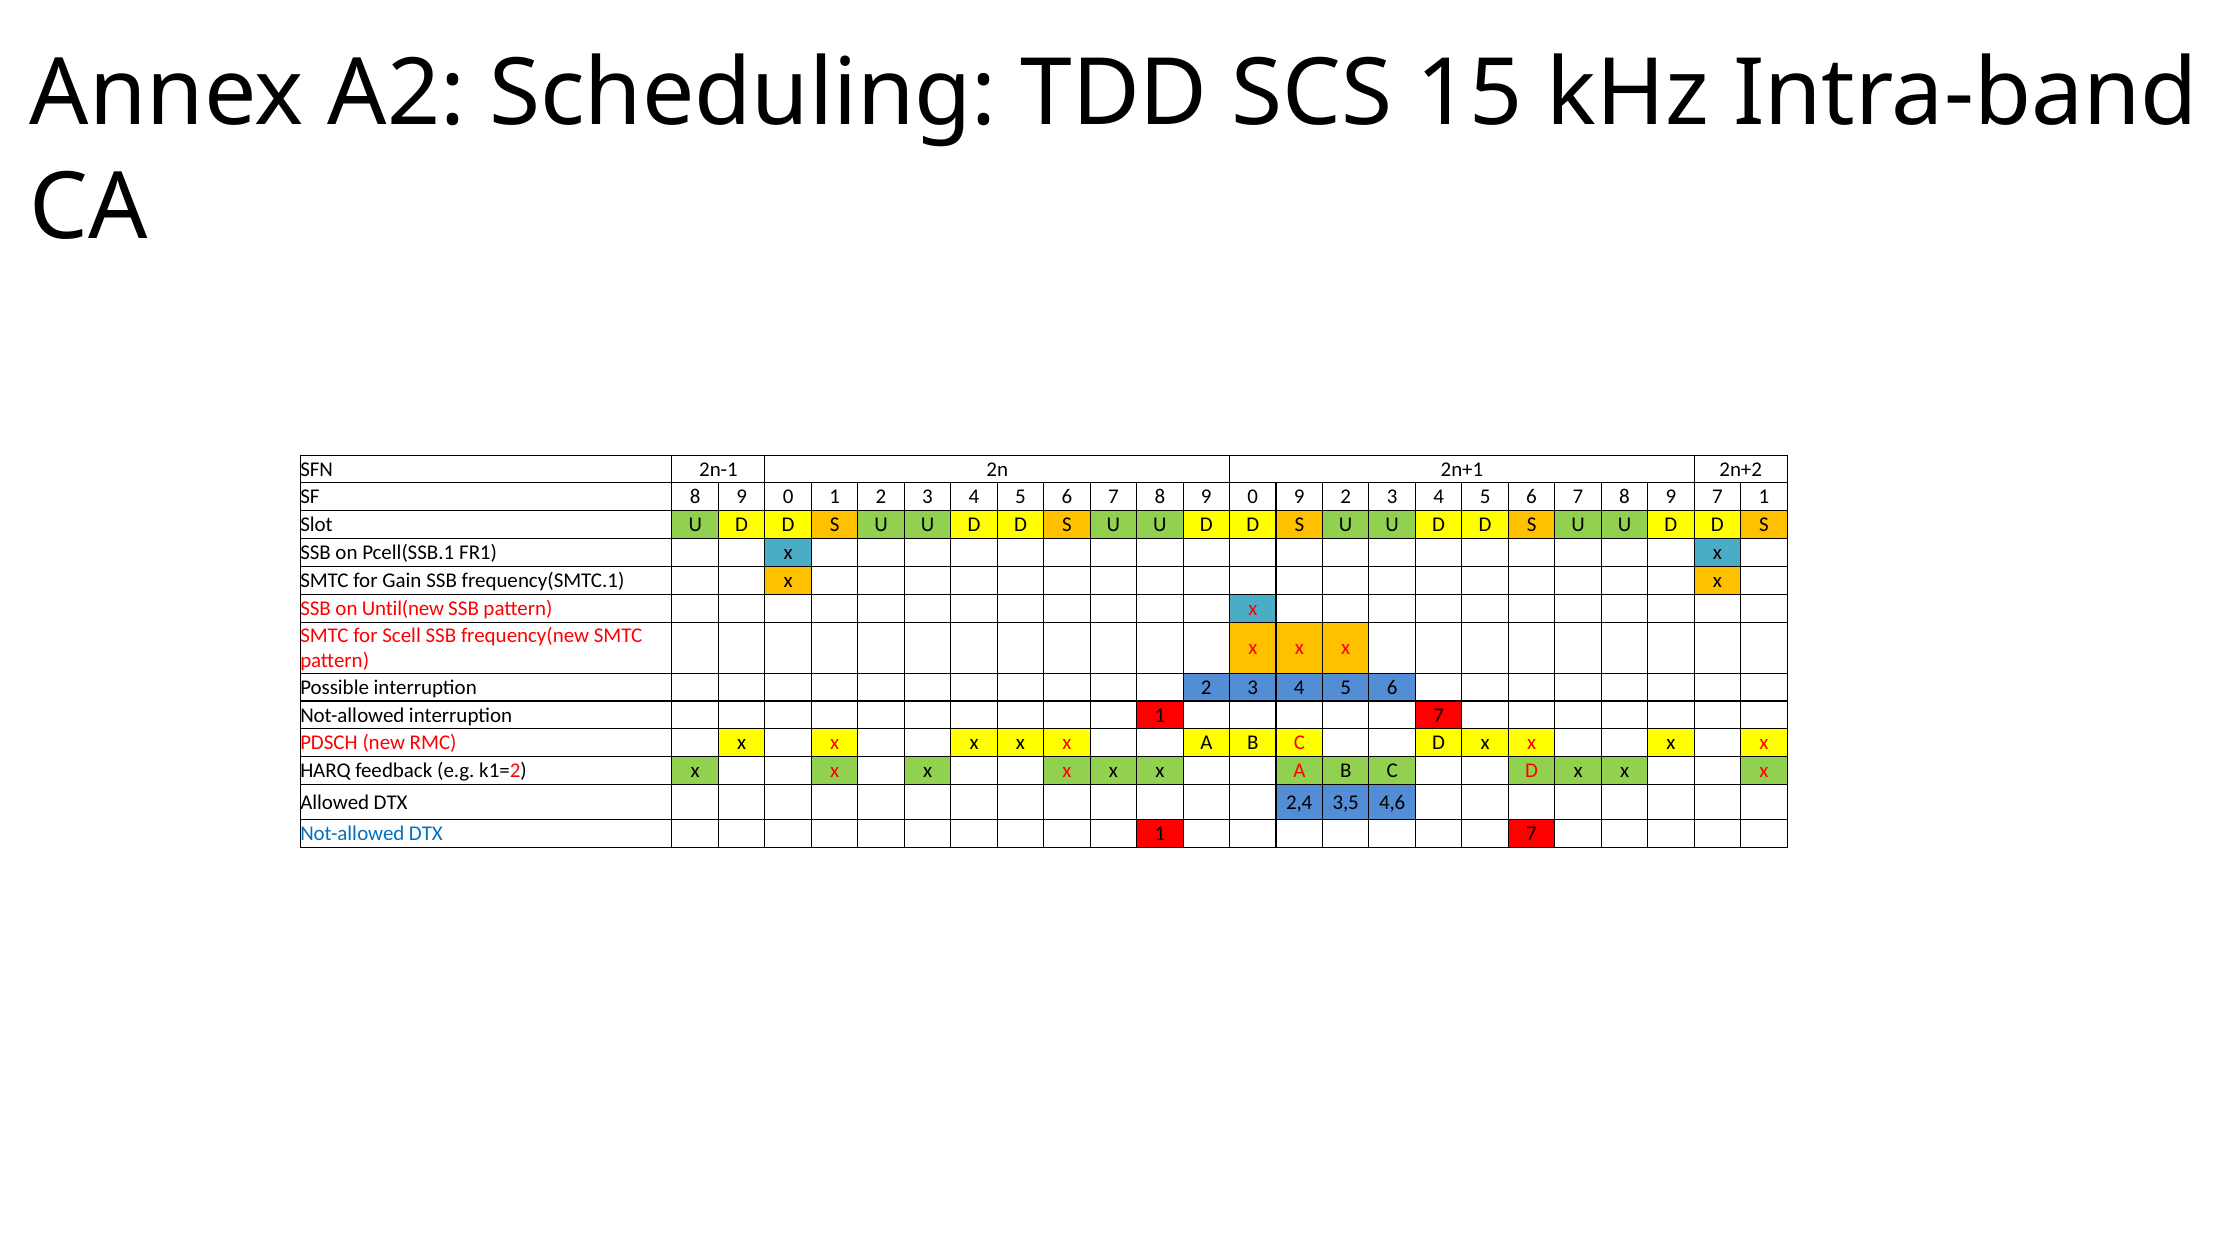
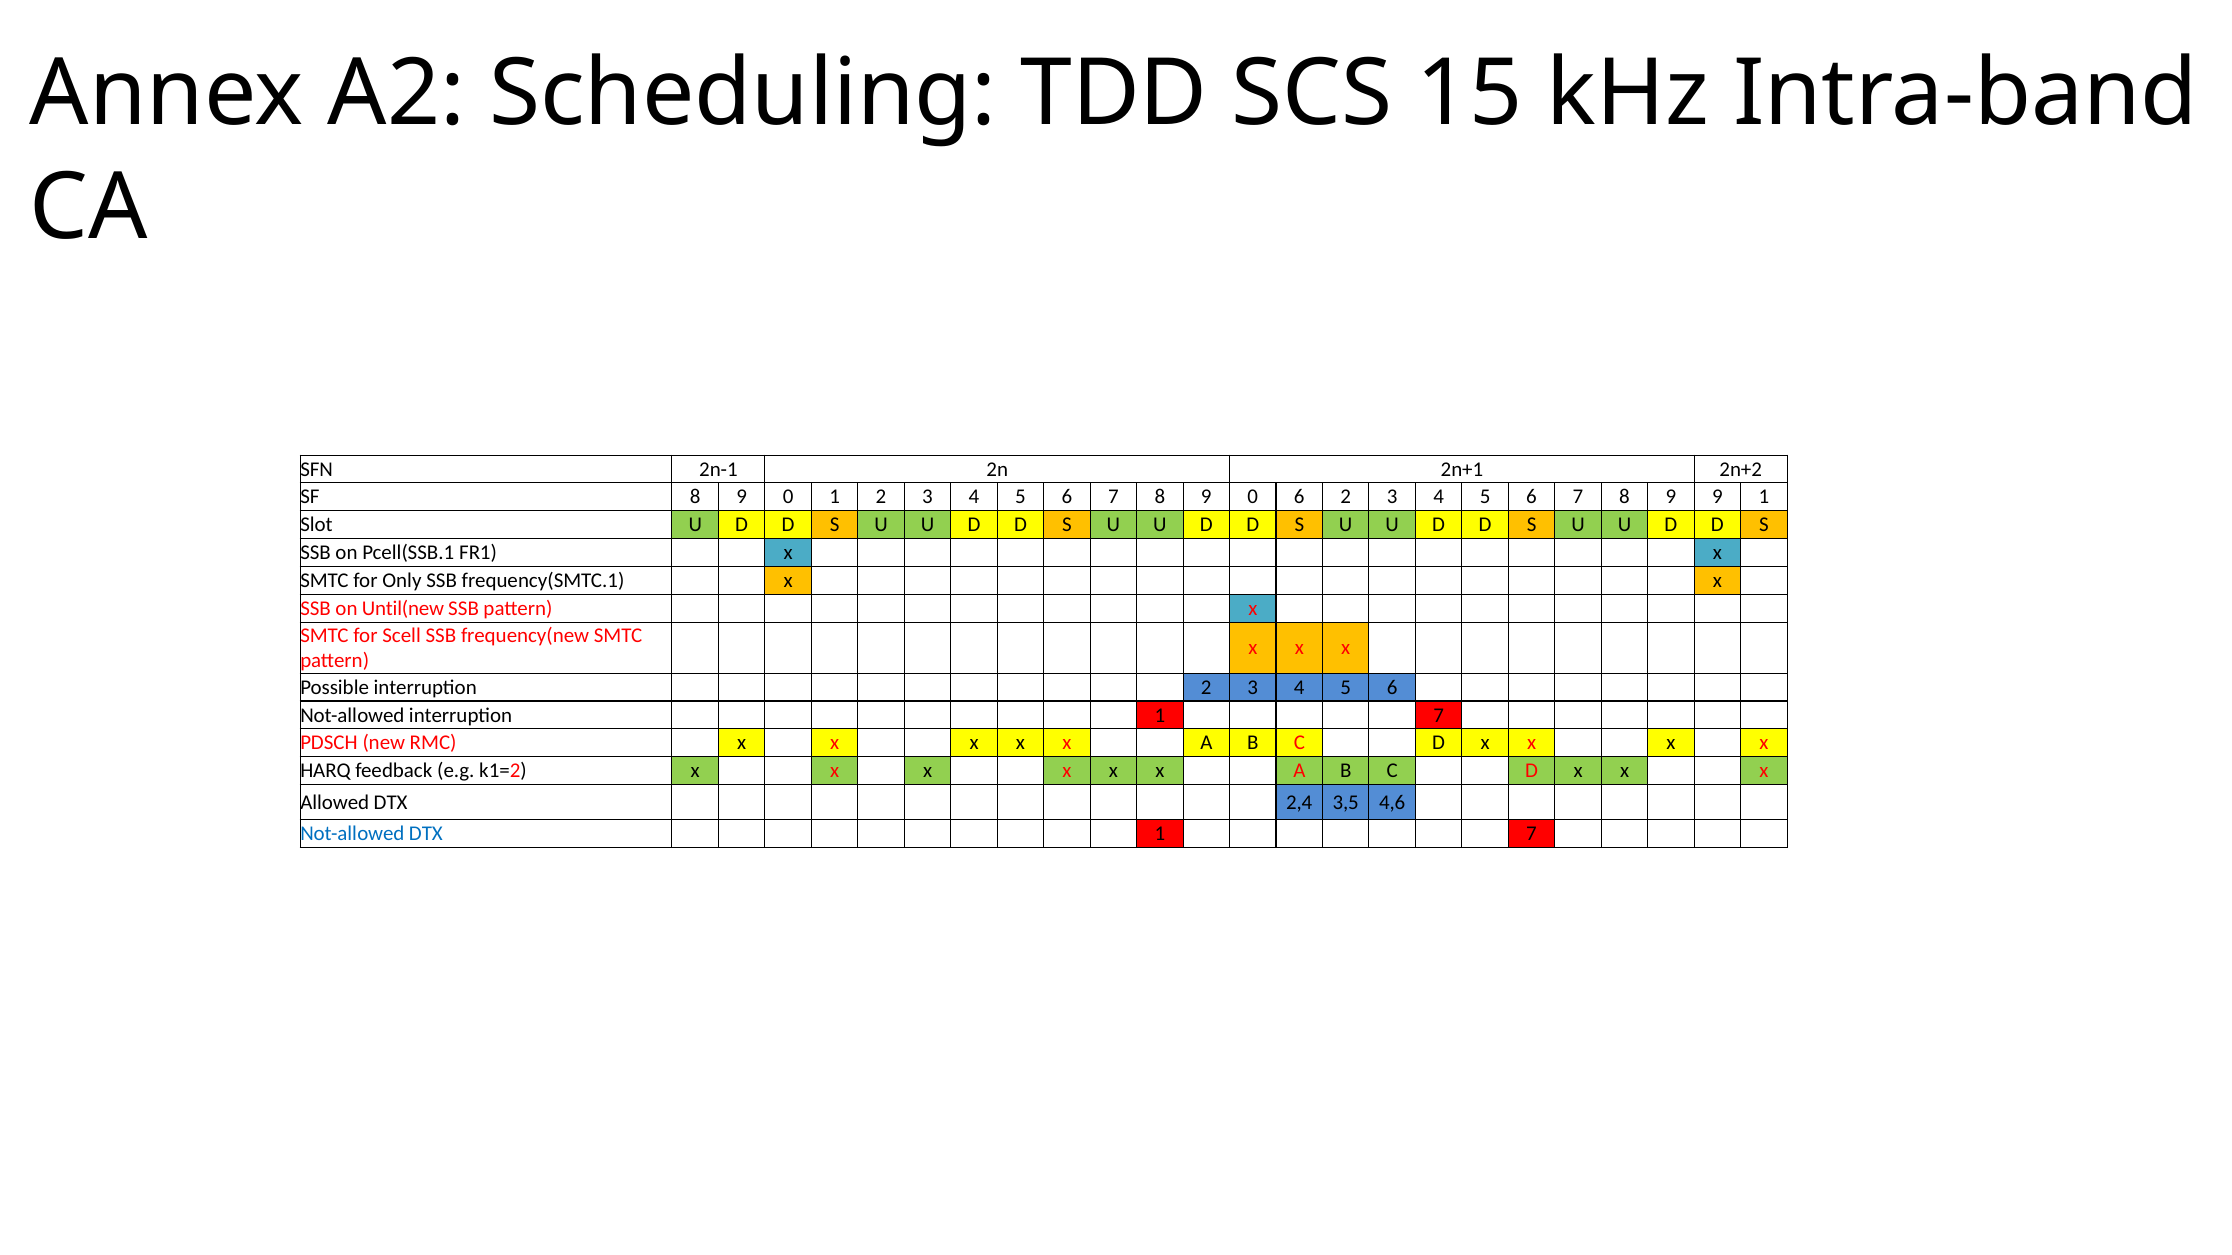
0 9: 9 -> 6 (1299, 497)
9 7: 7 -> 9 (1717, 497)
Gain: Gain -> Only (402, 581)
